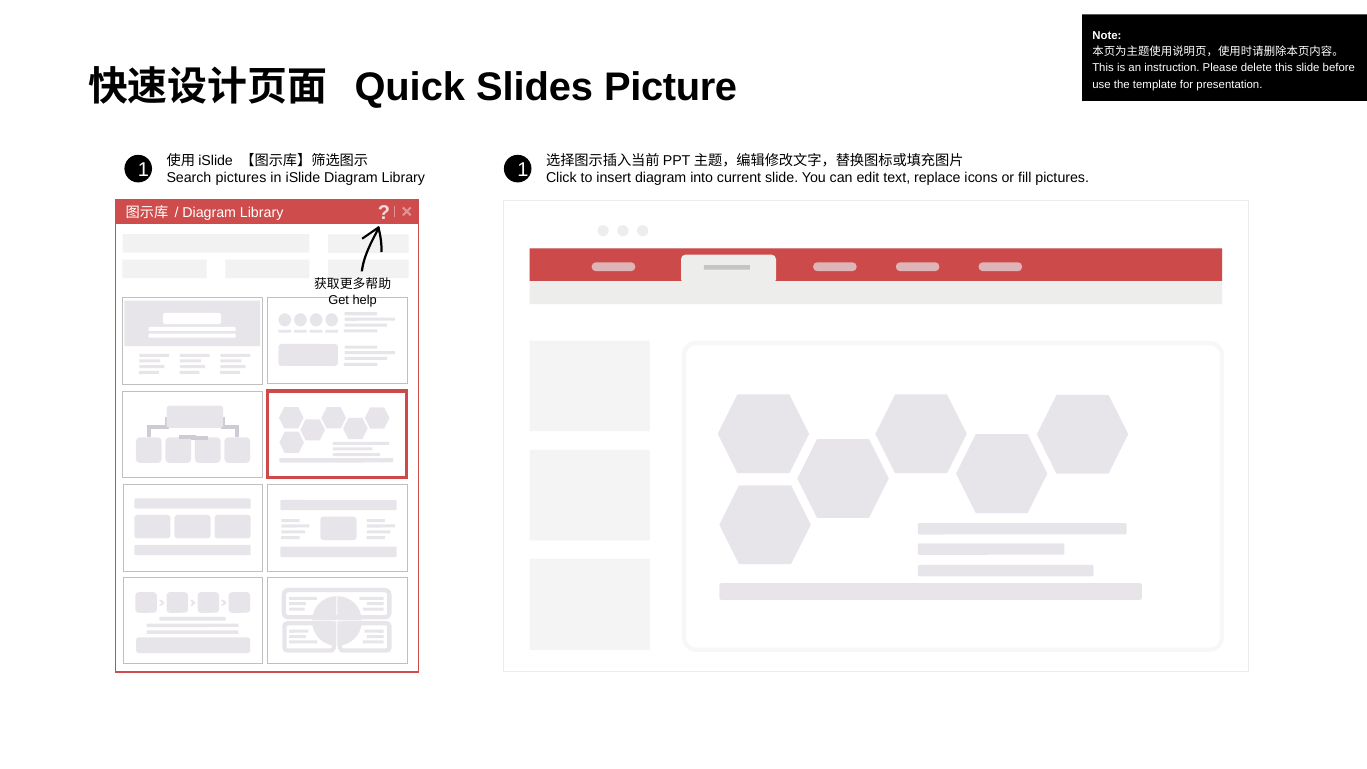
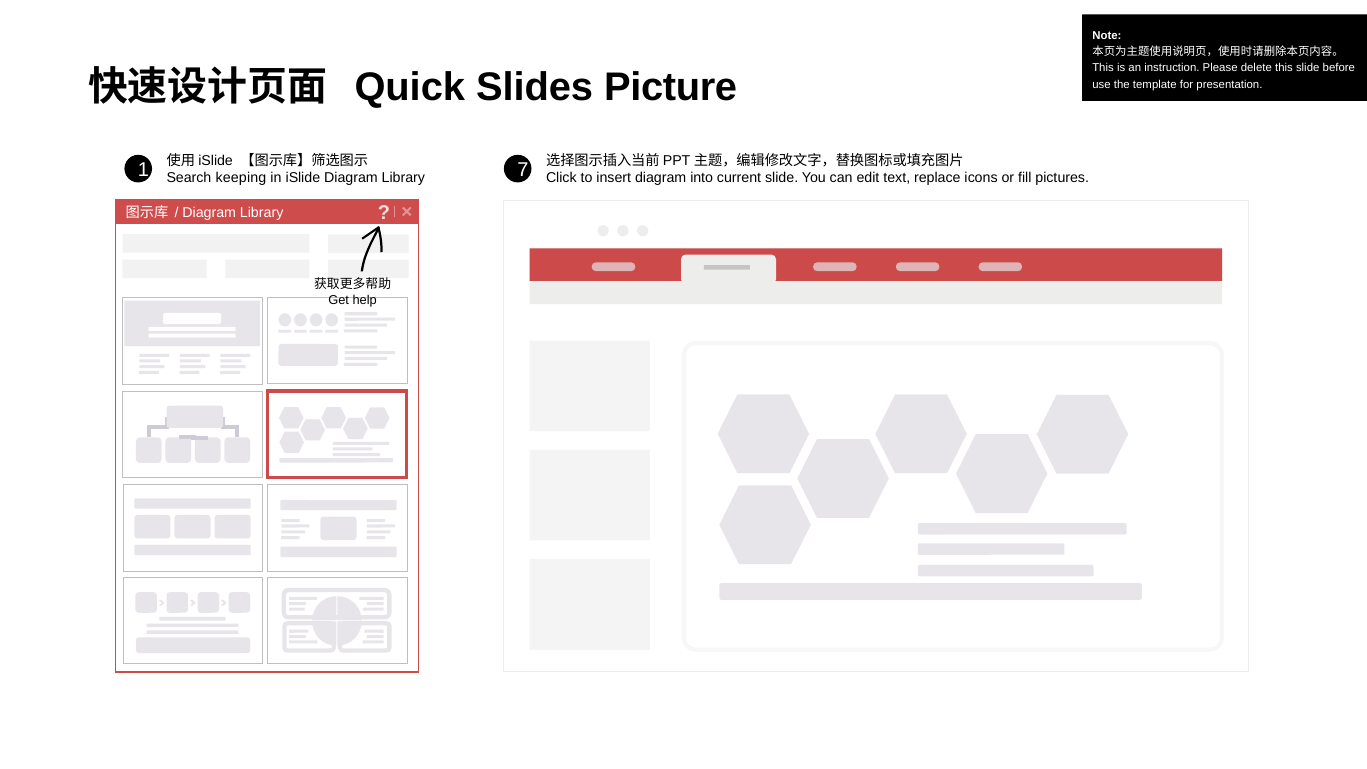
1 1: 1 -> 7 (523, 170)
Search pictures: pictures -> keeping (241, 178)
